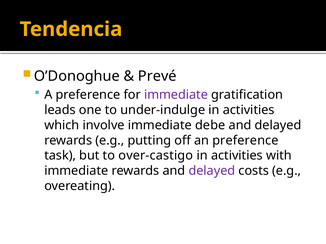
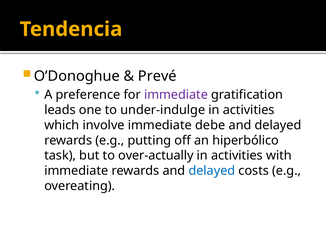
an preference: preference -> hiperbólico (246, 141)
over-castigo: over-castigo -> over-actually (156, 156)
delayed colour: purple -> blue (212, 171)
